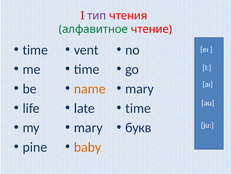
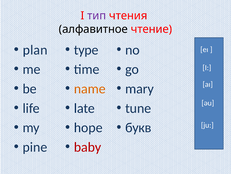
алфавитное colour: green -> black (93, 29)
time: time -> plan (35, 50)
vent: vent -> type (86, 50)
time: time -> tune (138, 108)
mary: mary -> hope (88, 127)
baby colour: orange -> red (87, 147)
